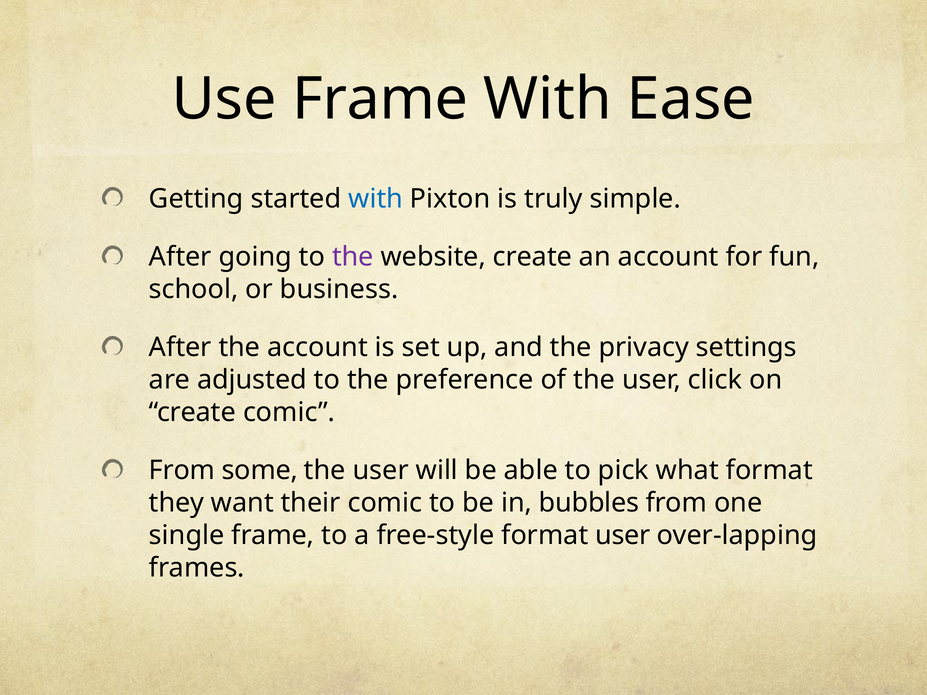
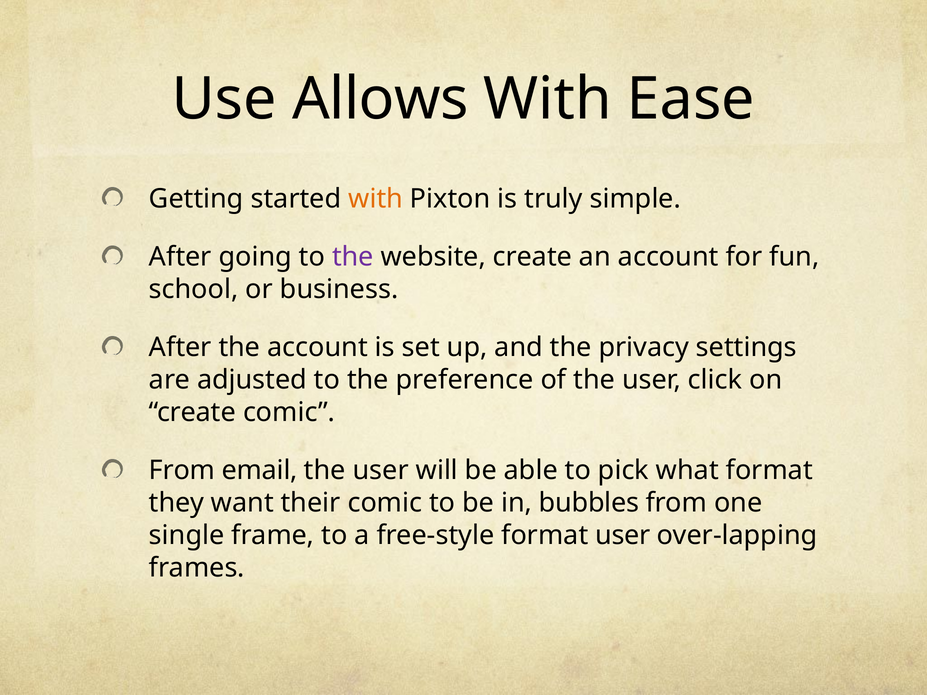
Use Frame: Frame -> Allows (380, 99)
with colour: blue -> orange (376, 199)
some: some -> email (260, 471)
